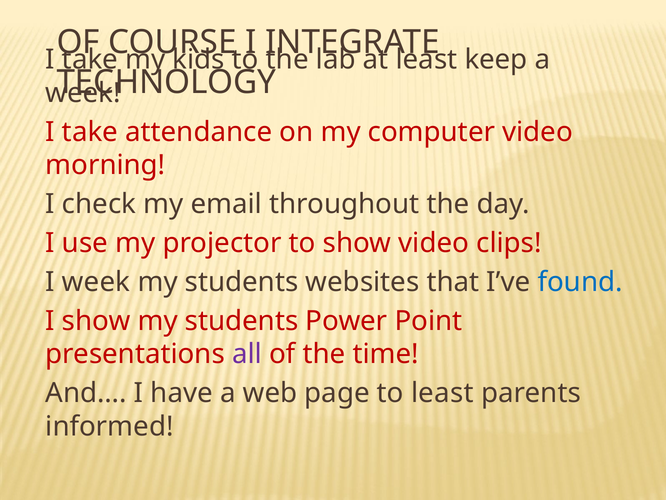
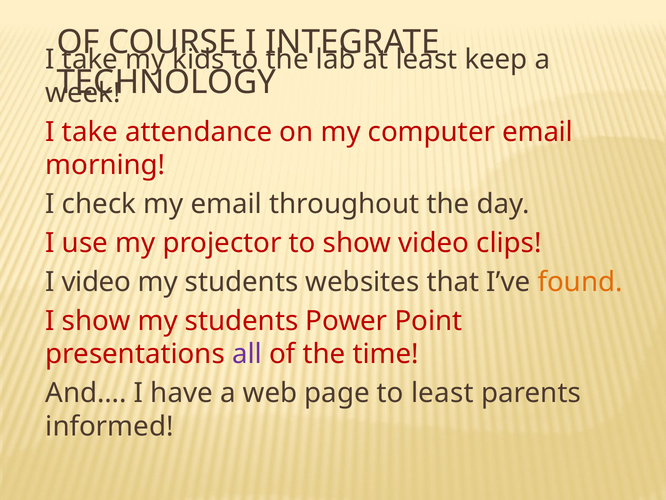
computer video: video -> email (538, 132)
I week: week -> video (96, 282)
found colour: blue -> orange (580, 282)
